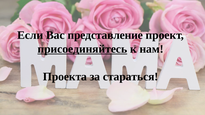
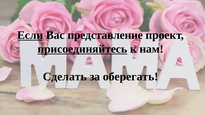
Если underline: none -> present (30, 35)
Проекта: Проекта -> Сделать (65, 77)
стараться: стараться -> оберегать (131, 77)
